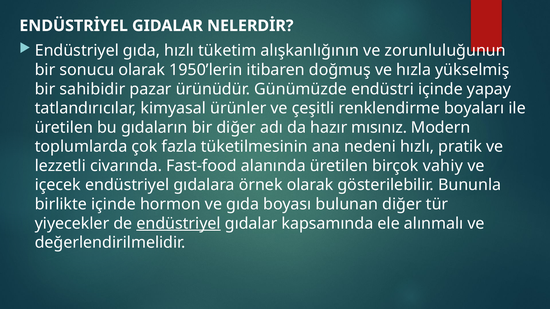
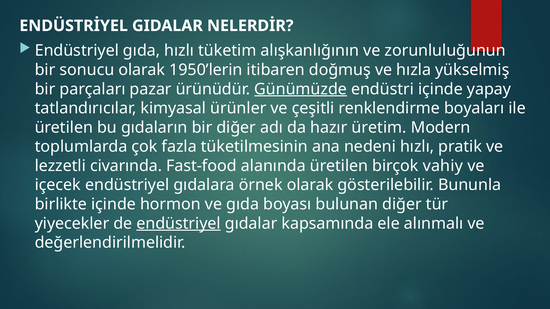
sahibidir: sahibidir -> parçaları (93, 89)
Günümüzde underline: none -> present (301, 89)
mısınız: mısınız -> üretim (379, 128)
